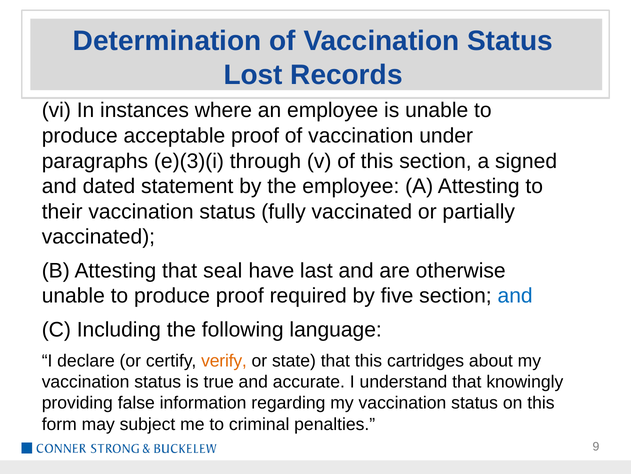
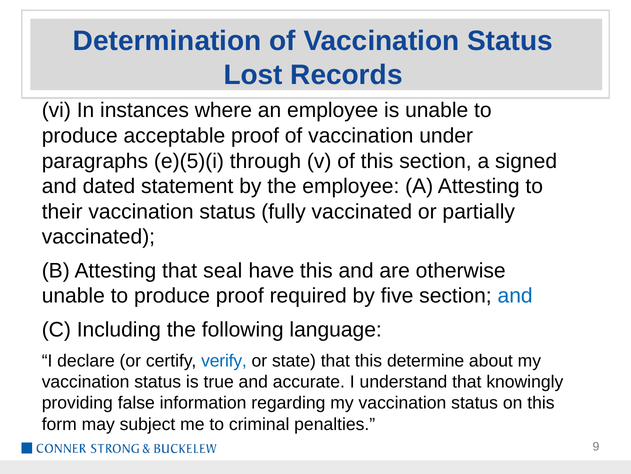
e)(3)(i: e)(3)(i -> e)(5)(i (189, 161)
have last: last -> this (316, 270)
verify colour: orange -> blue (224, 360)
cartridges: cartridges -> determine (426, 360)
